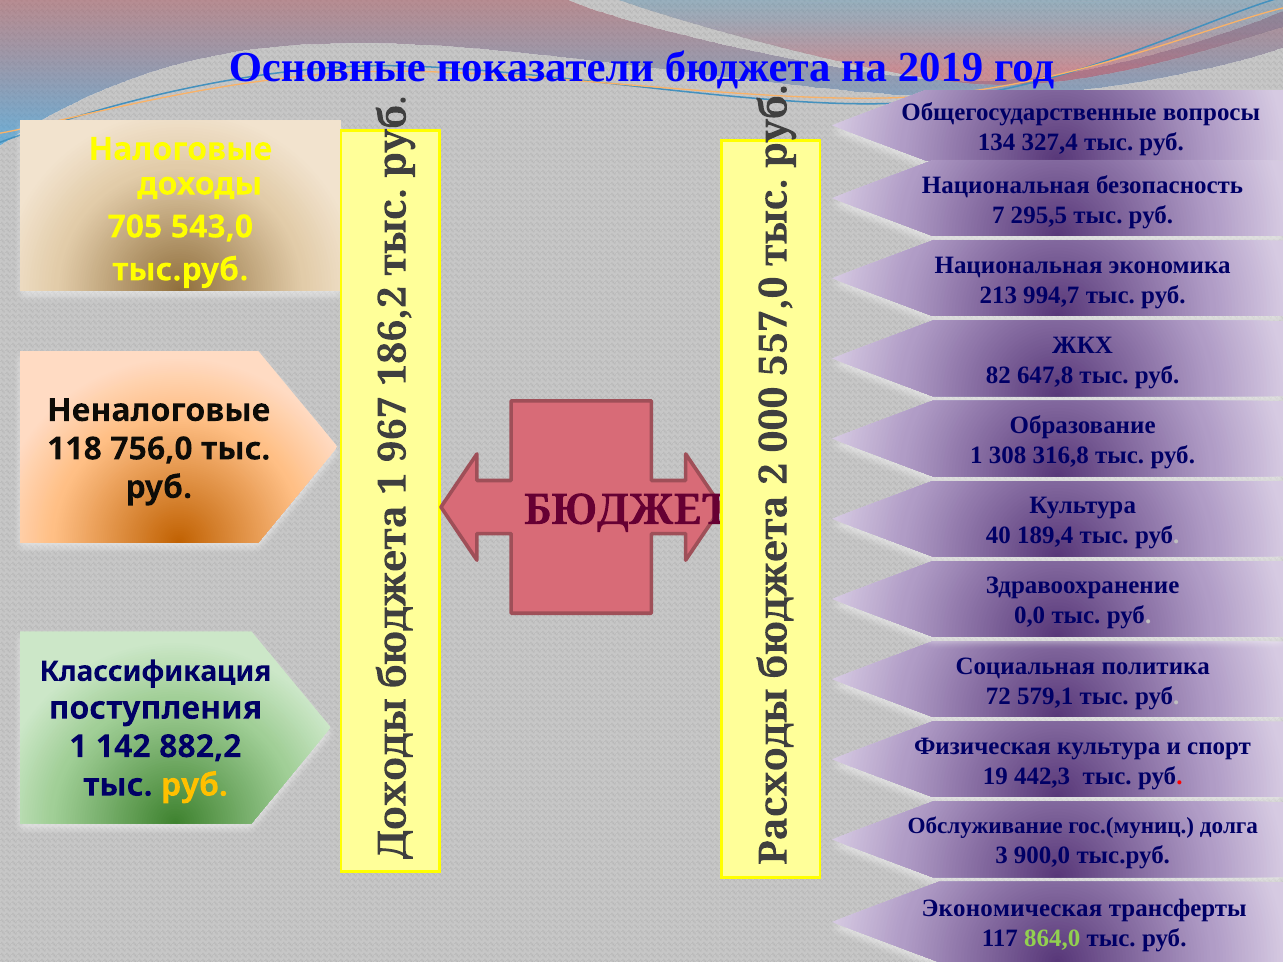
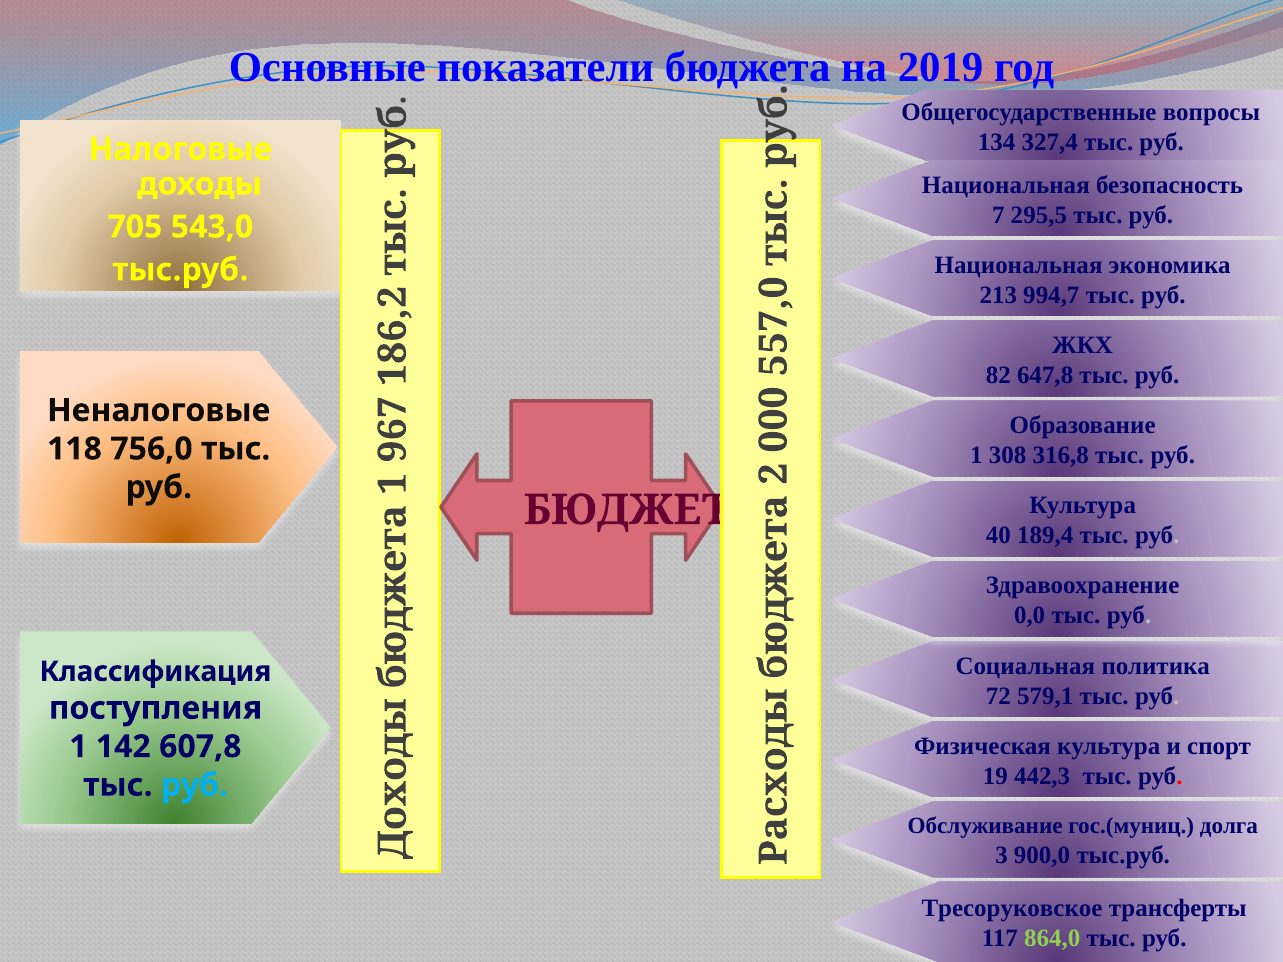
882,2: 882,2 -> 607,8 (200, 747)
руб colour: yellow -> light blue (194, 785)
Экономическая: Экономическая -> Тресоруковское (1012, 909)
